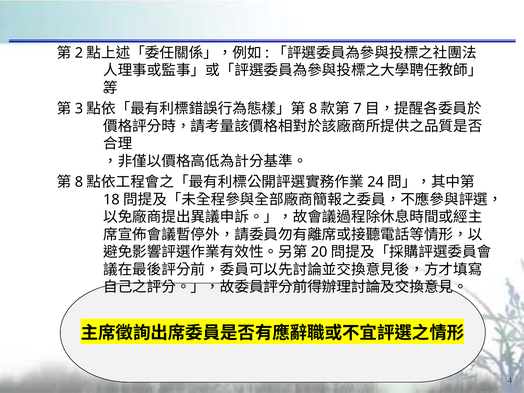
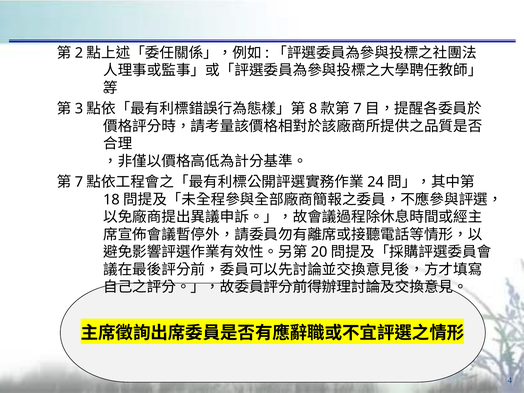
8: 8 -> 7 (79, 182)
